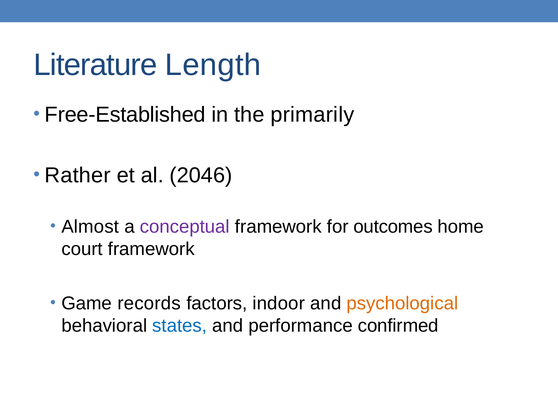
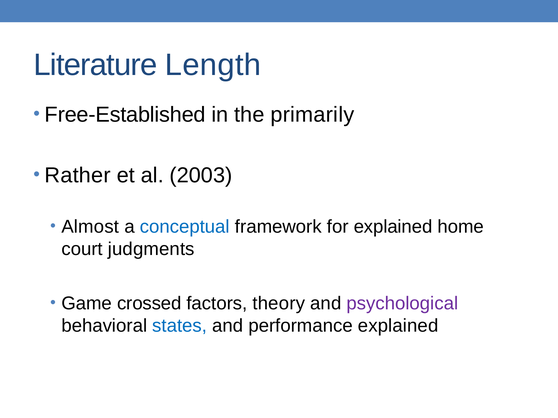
2046: 2046 -> 2003 (201, 176)
conceptual colour: purple -> blue (185, 227)
for outcomes: outcomes -> explained (393, 227)
court framework: framework -> judgments (151, 249)
records: records -> crossed (149, 304)
indoor: indoor -> theory (279, 304)
psychological colour: orange -> purple (402, 304)
performance confirmed: confirmed -> explained (398, 326)
